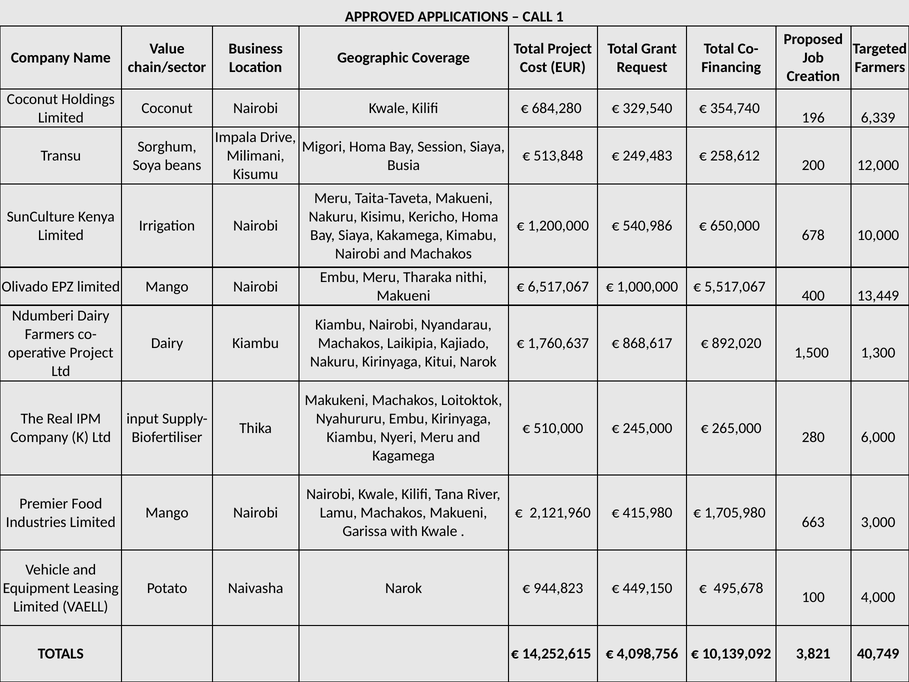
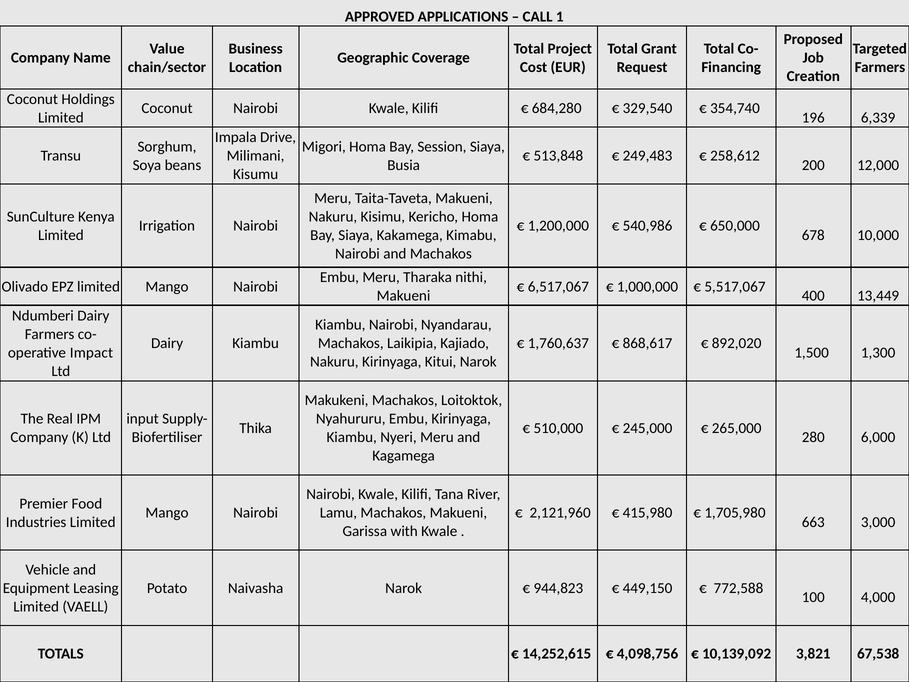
Project: Project -> Impact (91, 353)
495,678: 495,678 -> 772,588 (738, 588)
40,749: 40,749 -> 67,538 (878, 654)
